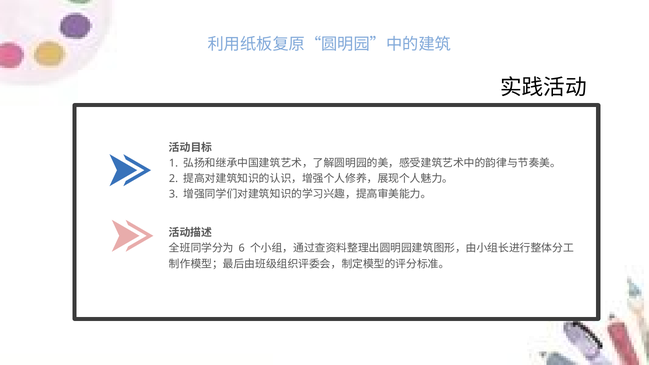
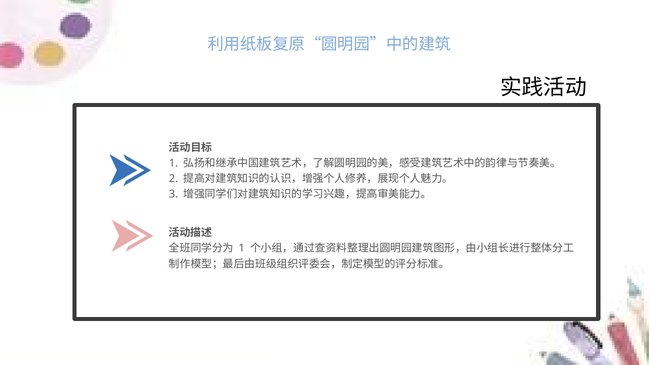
6: 6 -> 1 (242, 248)
